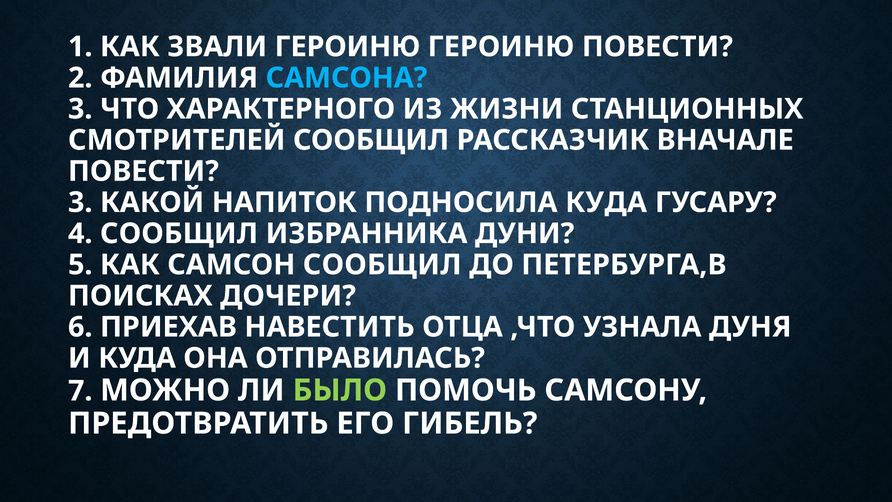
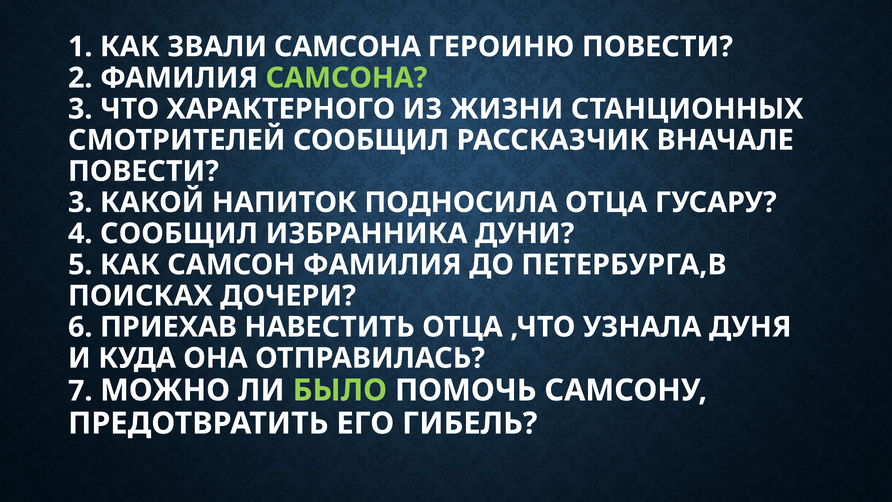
ЗВАЛИ ГЕРОИНЮ: ГЕРОИНЮ -> САМСОНА (348, 47)
САМСОНА colour: light blue -> light green (347, 78)
ПОДНОСИЛА КУДА: КУДА -> ОТЦА (606, 202)
САМСОН СООБЩИЛ: СООБЩИЛ -> ФАМИЛИЯ (382, 265)
